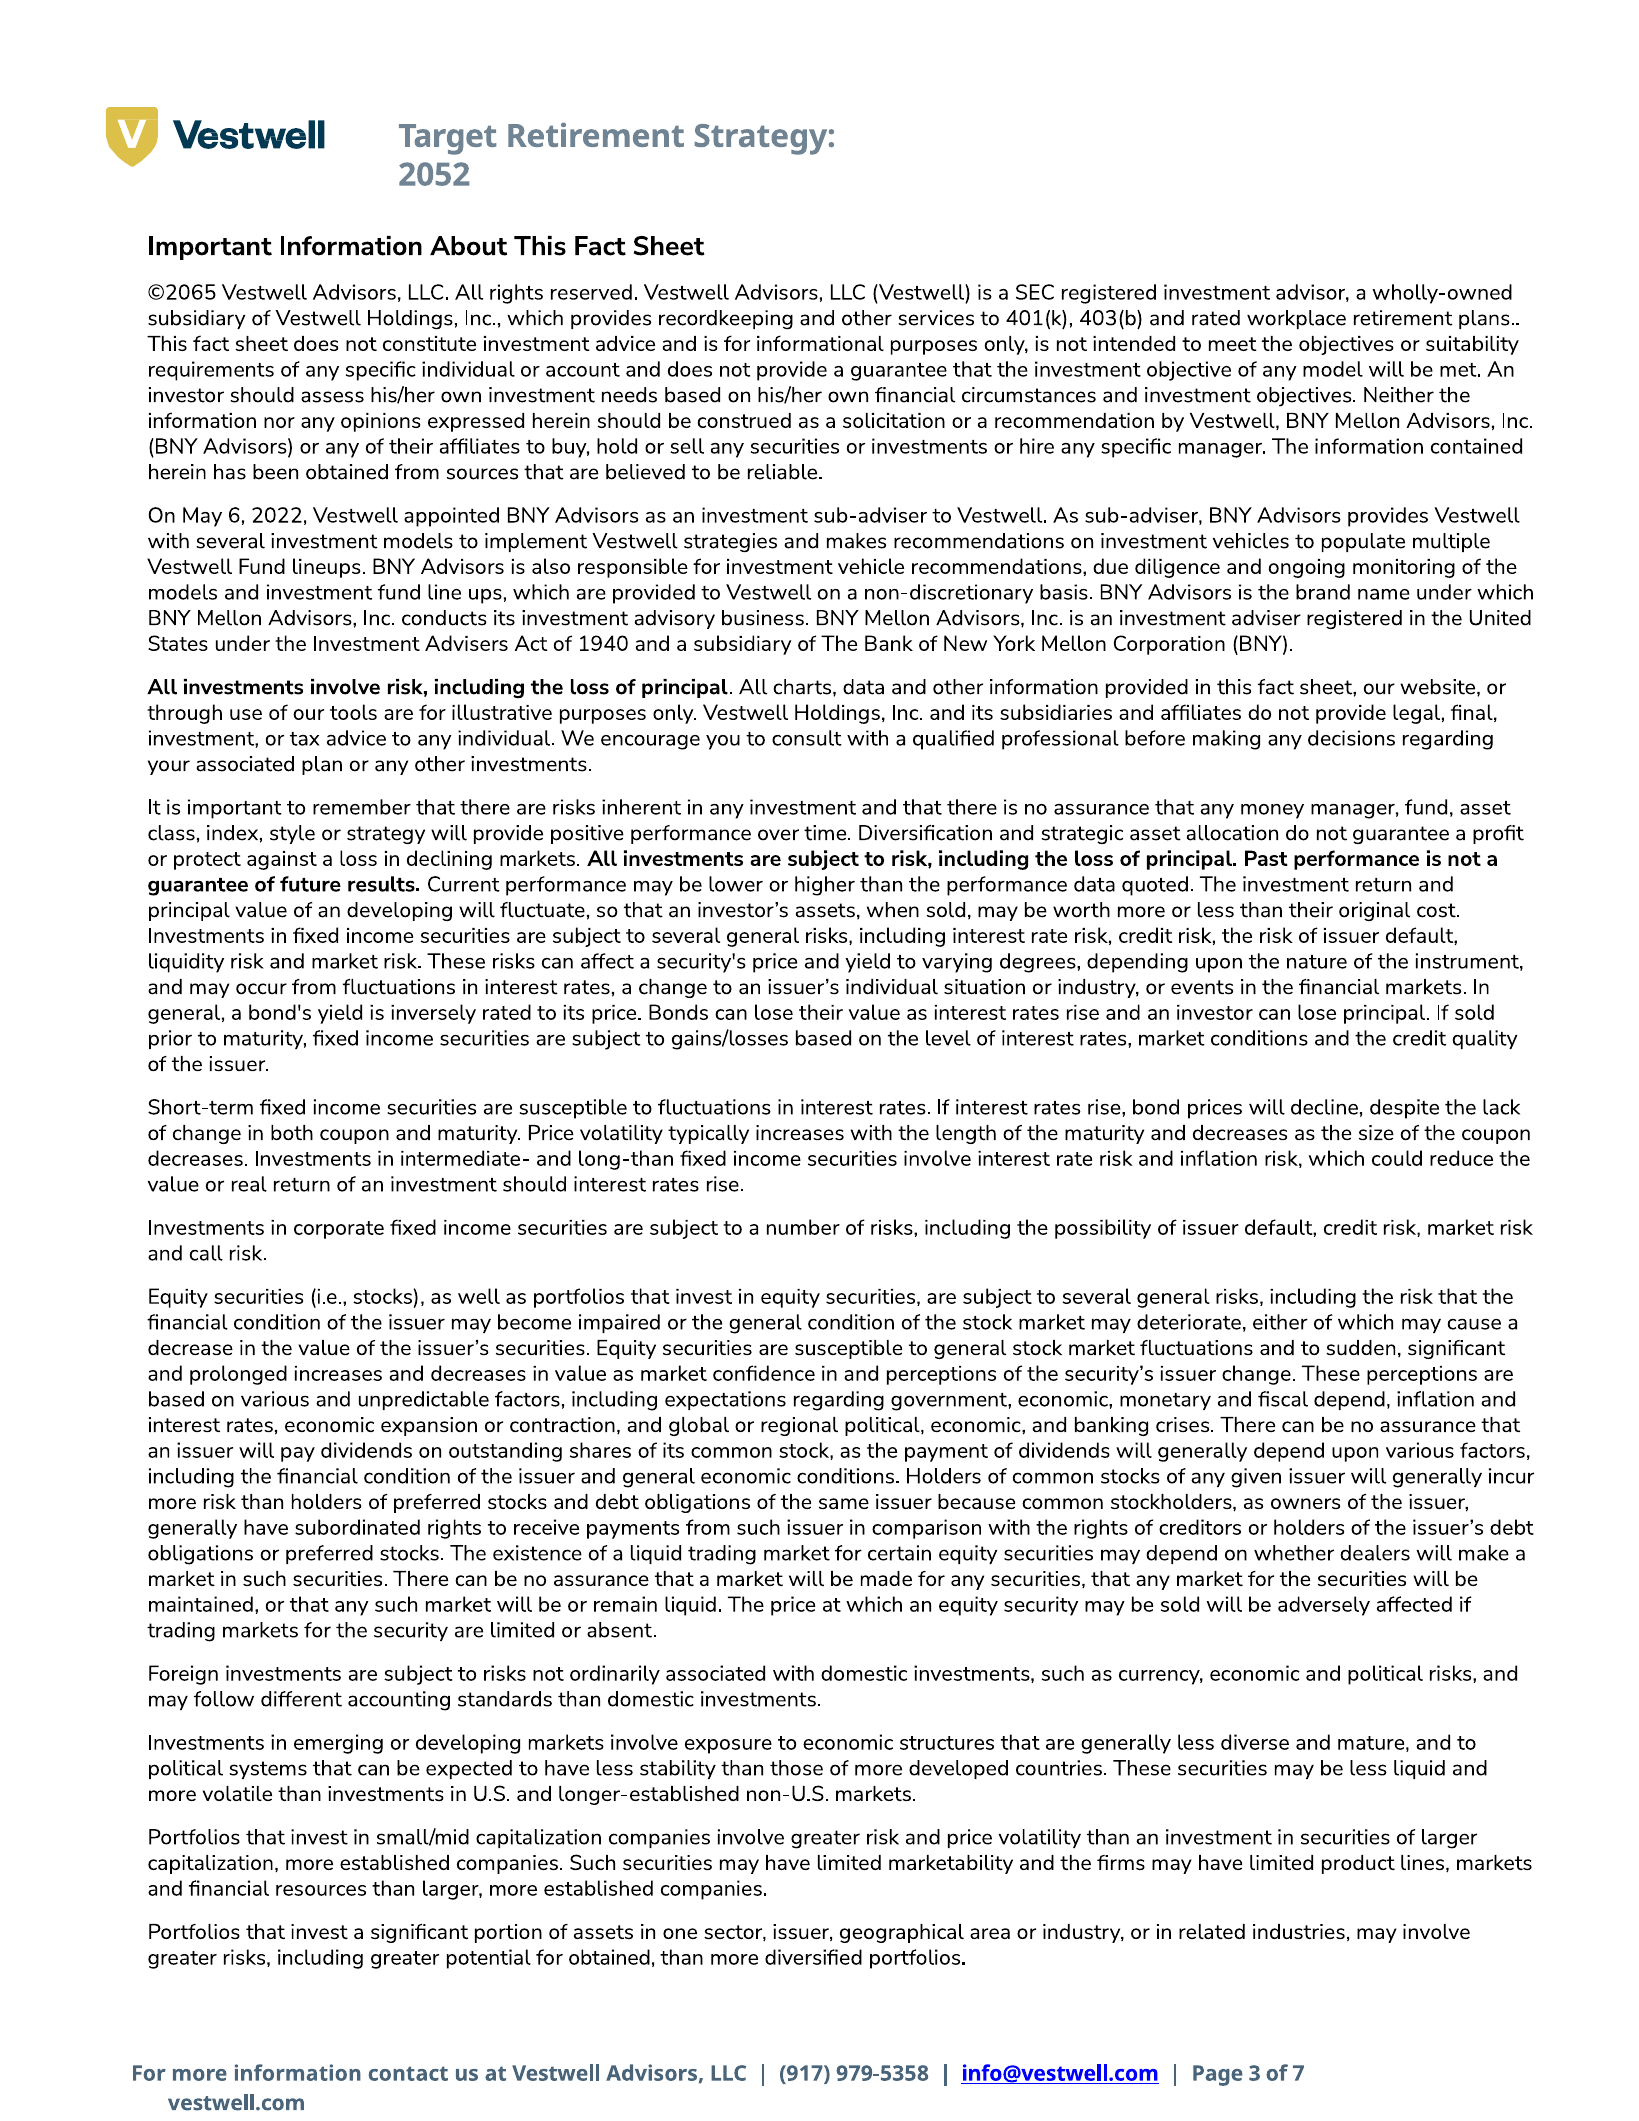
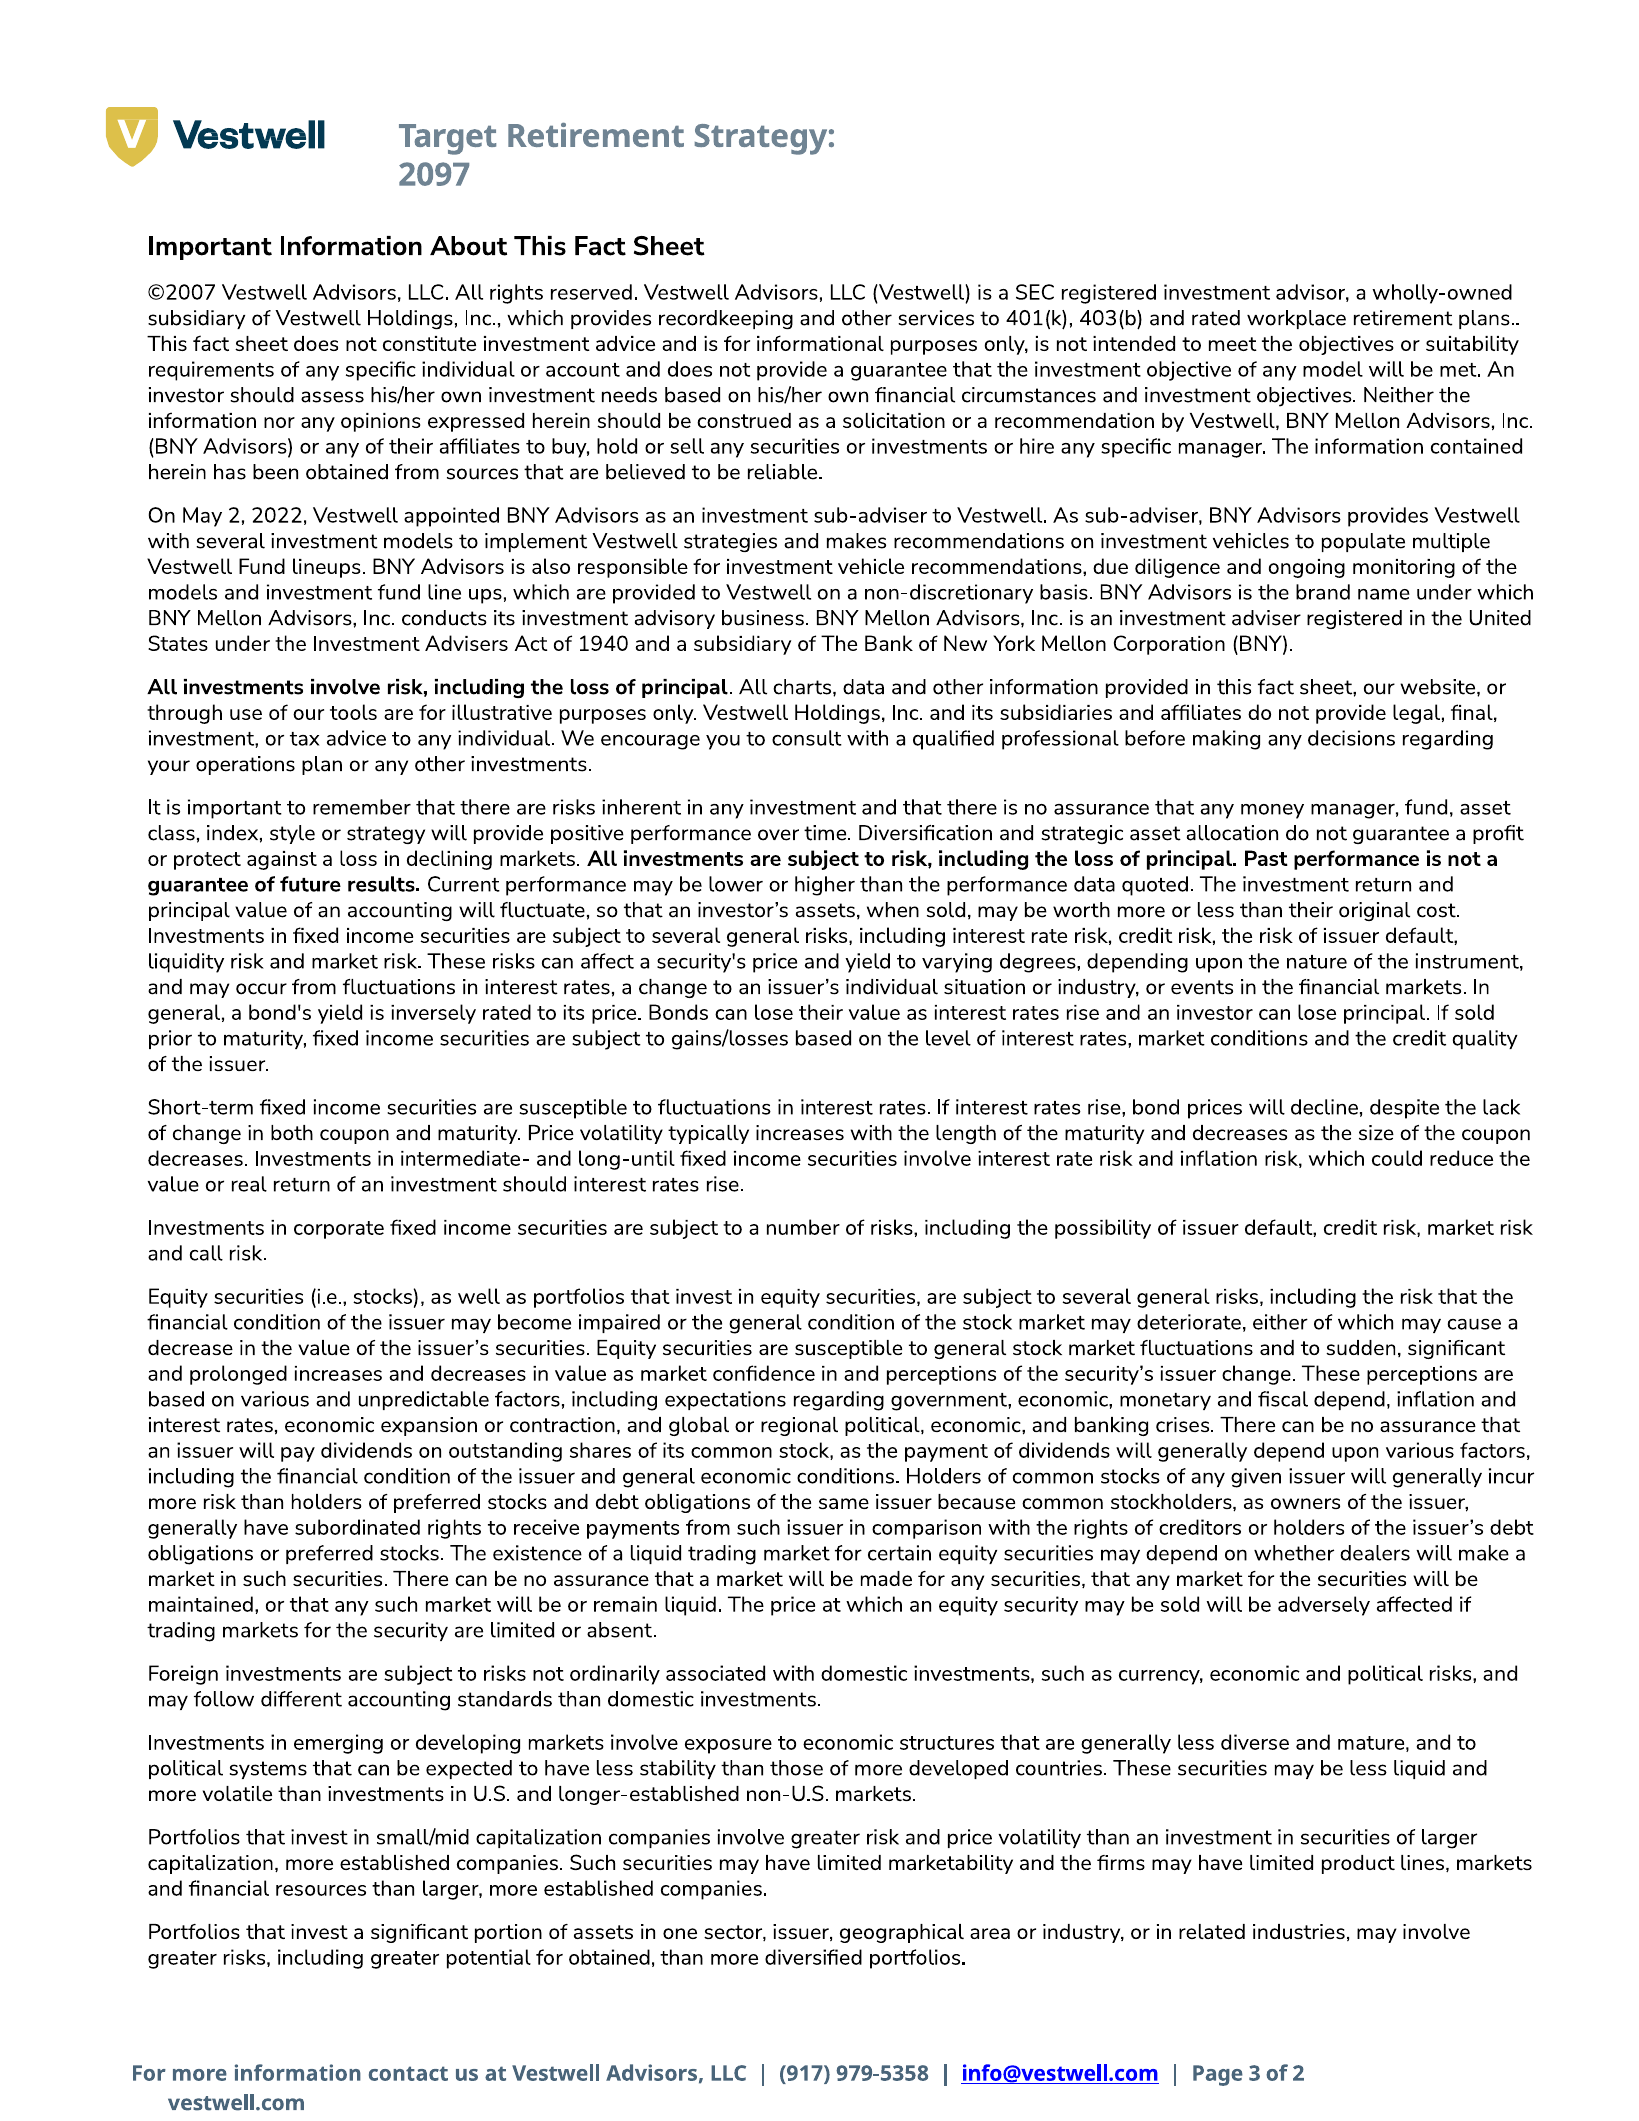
2052: 2052 -> 2097 (434, 175)
©2065: ©2065 -> ©2007 (182, 292)
May 6: 6 -> 2 (236, 515)
your associated: associated -> operations (246, 764)
an developing: developing -> accounting (400, 910)
long-than: long-than -> long-until (626, 1159)
of 7: 7 -> 2 (1298, 2074)
